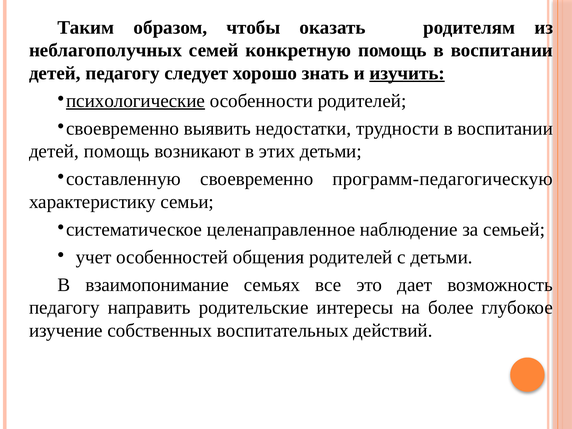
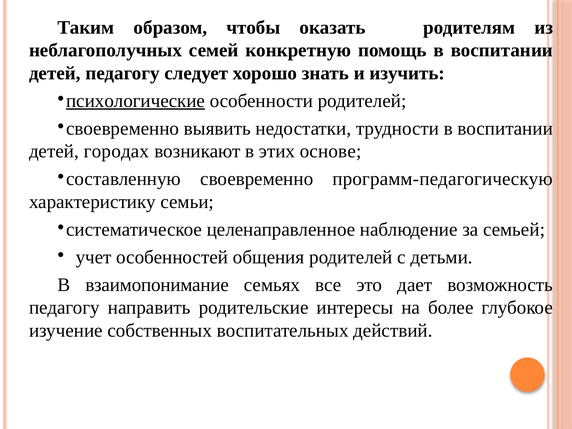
изучить underline: present -> none (407, 73)
детей помощь: помощь -> городах (117, 151)
этих детьми: детьми -> основе (331, 151)
